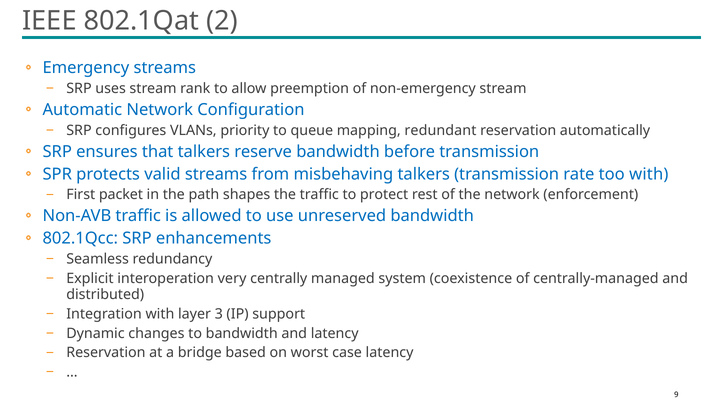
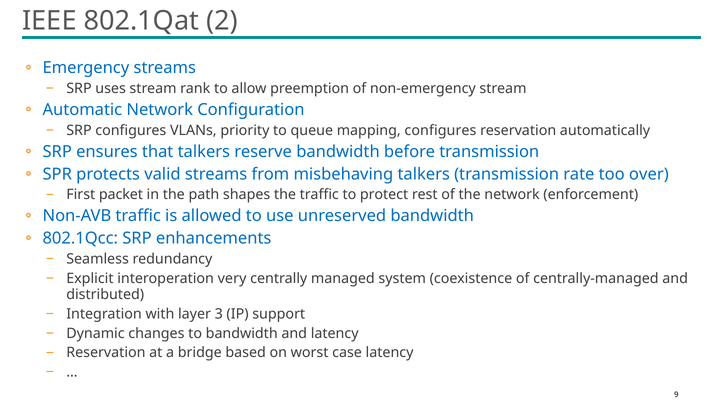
mapping redundant: redundant -> configures (440, 130)
too with: with -> over (649, 174)
